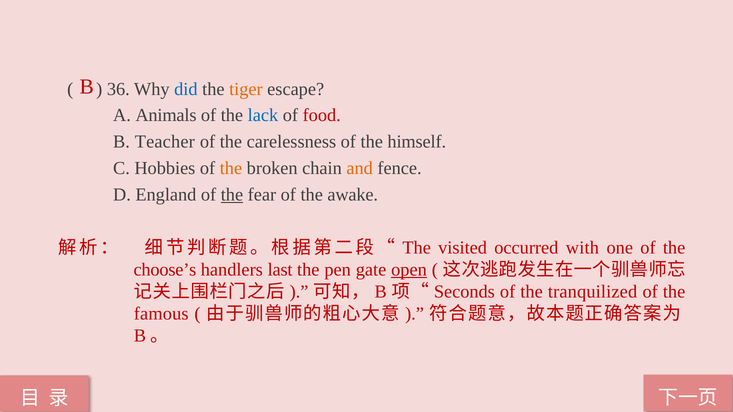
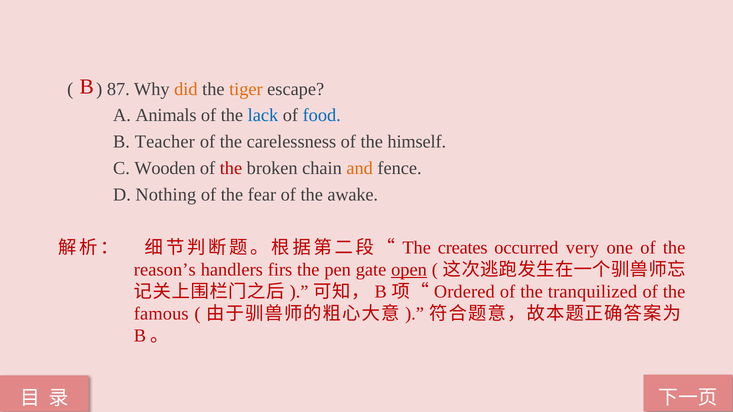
36: 36 -> 87 (118, 89)
did colour: blue -> orange (186, 89)
food colour: red -> blue (322, 115)
Hobbies: Hobbies -> Wooden (165, 168)
the colour: orange -> red (231, 168)
England: England -> Nothing (166, 195)
the underline: present -> none (232, 195)
visited: visited -> creates (463, 248)
with: with -> very (582, 248)
choose’s: choose’s -> reason’s (165, 270)
last: last -> firs (280, 270)
Seconds: Seconds -> Ordered (464, 292)
